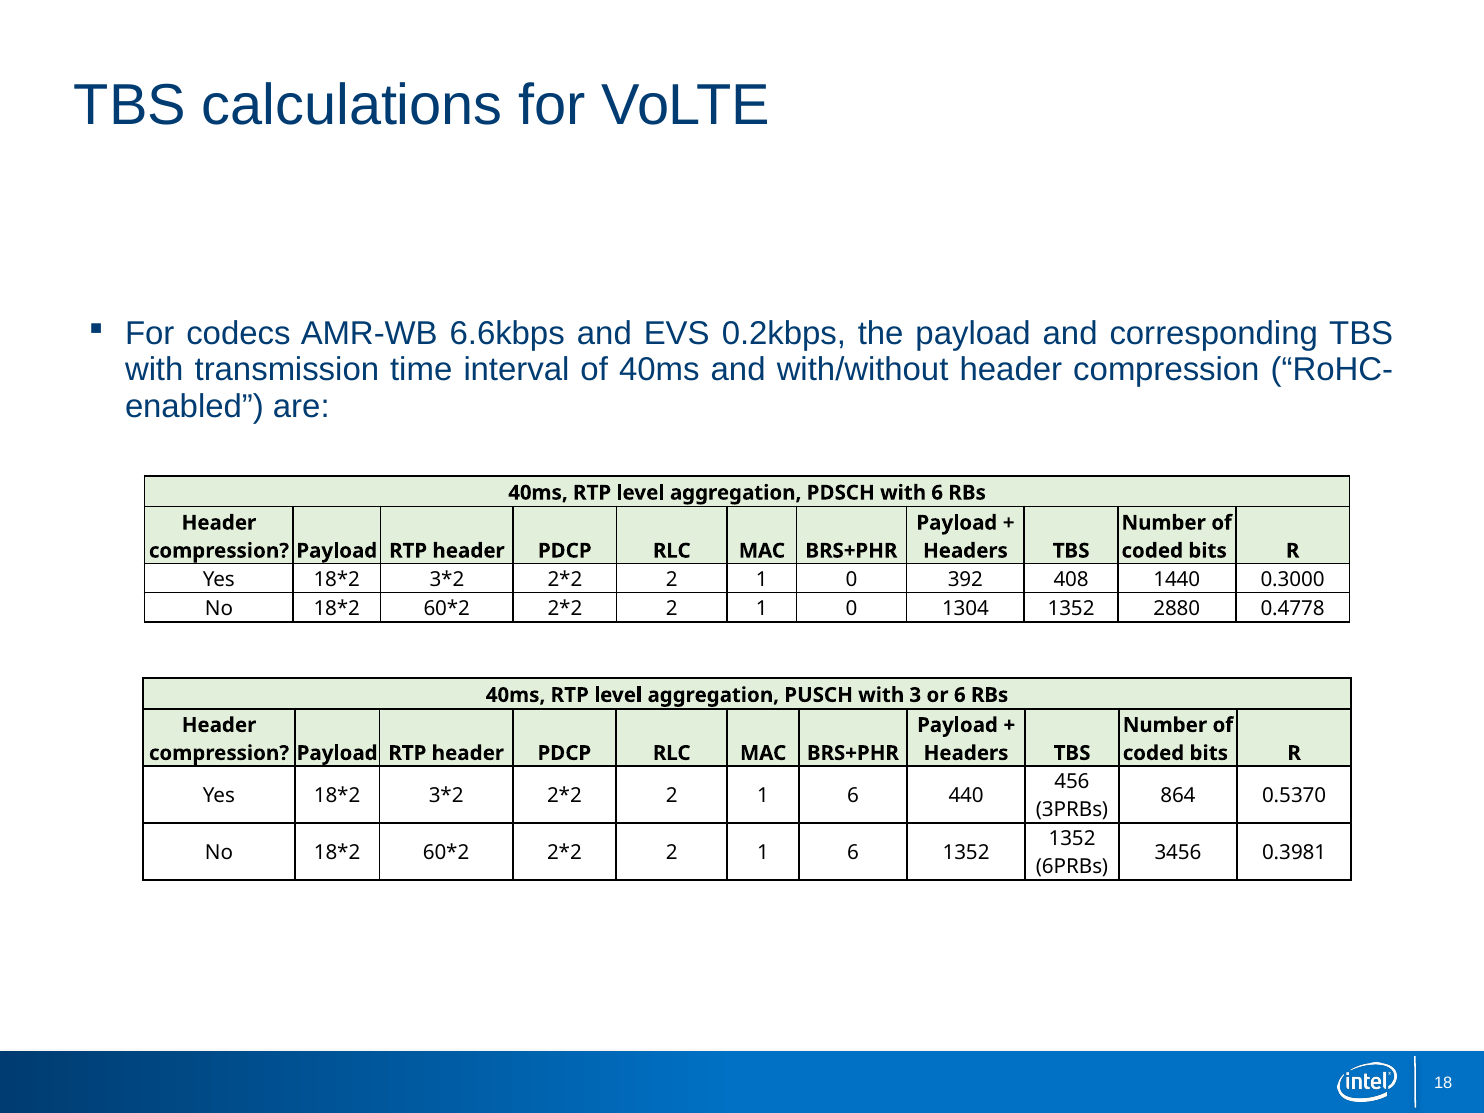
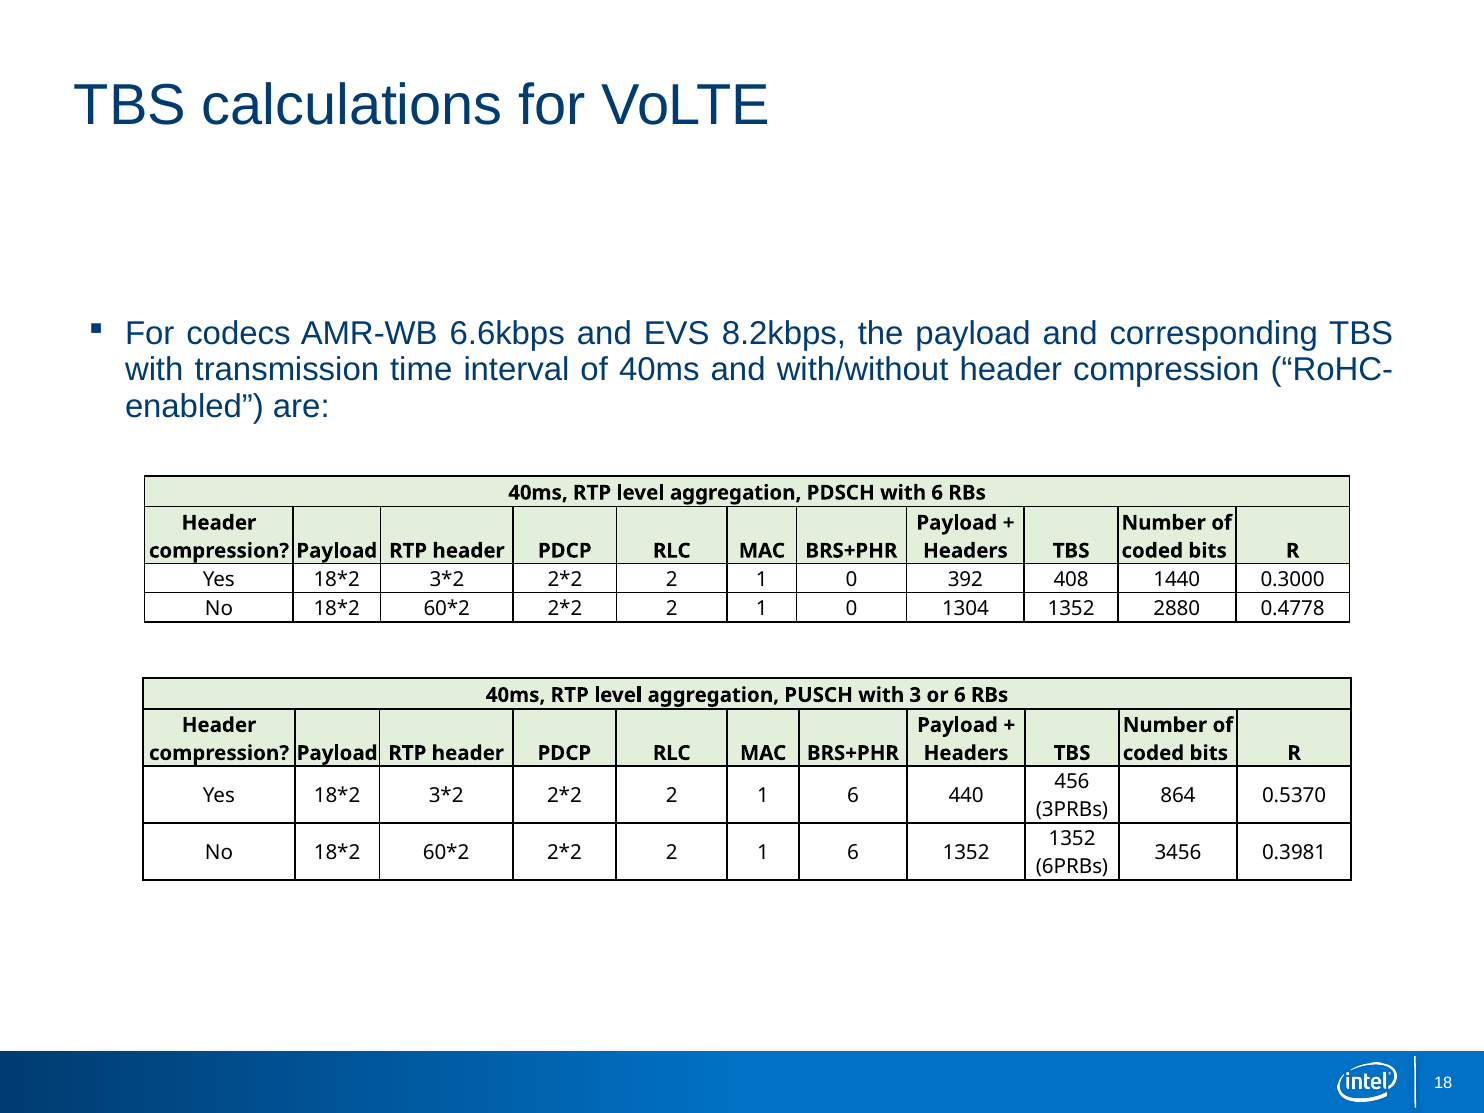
0.2kbps: 0.2kbps -> 8.2kbps (784, 333)
